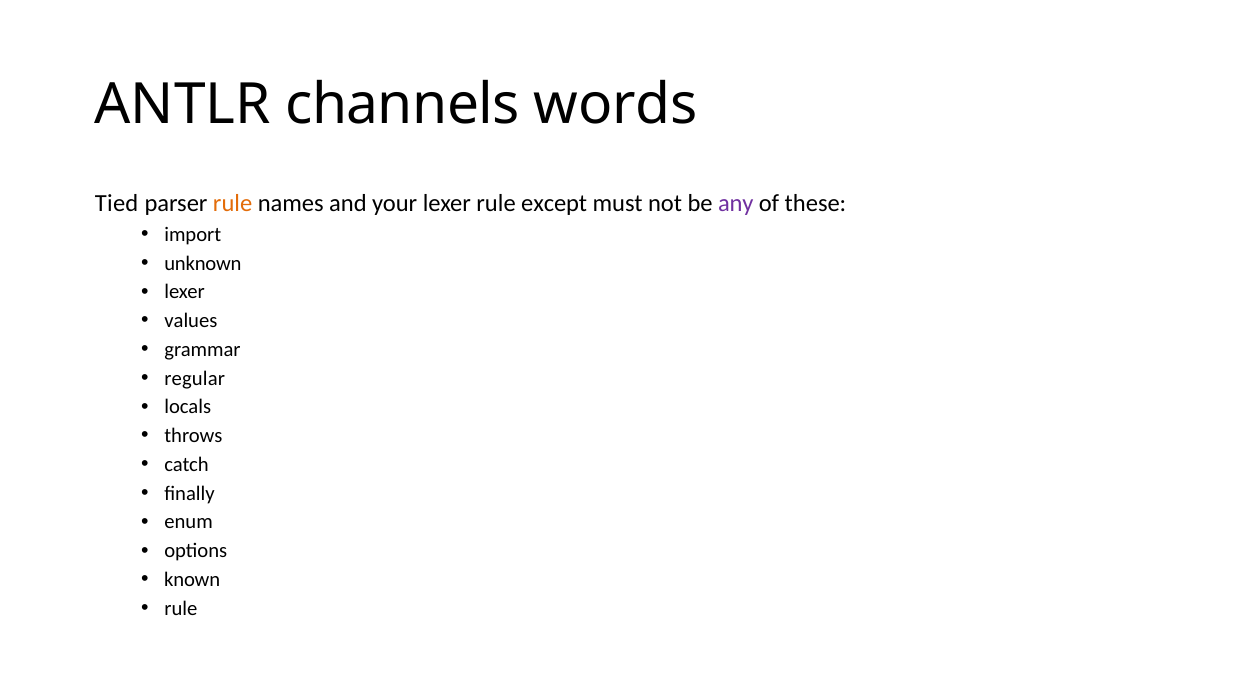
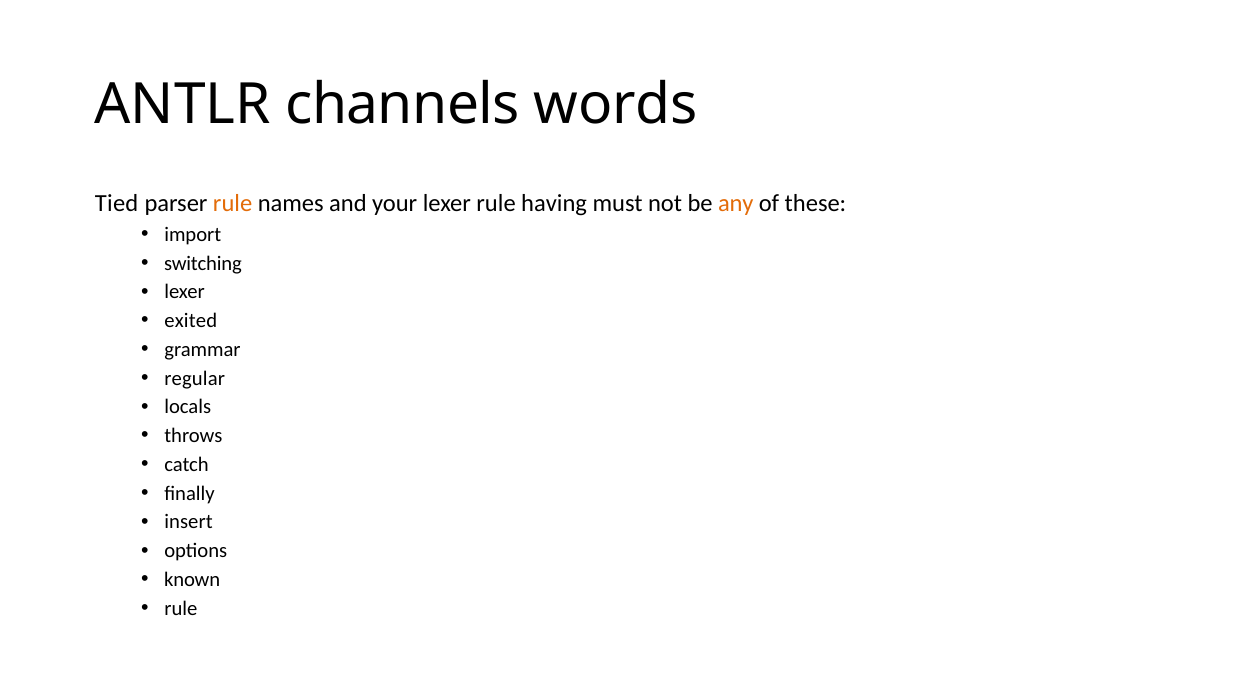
except: except -> having (554, 204)
any colour: purple -> orange (736, 204)
unknown: unknown -> switching (203, 263)
values: values -> exited (191, 321)
enum: enum -> insert (189, 522)
